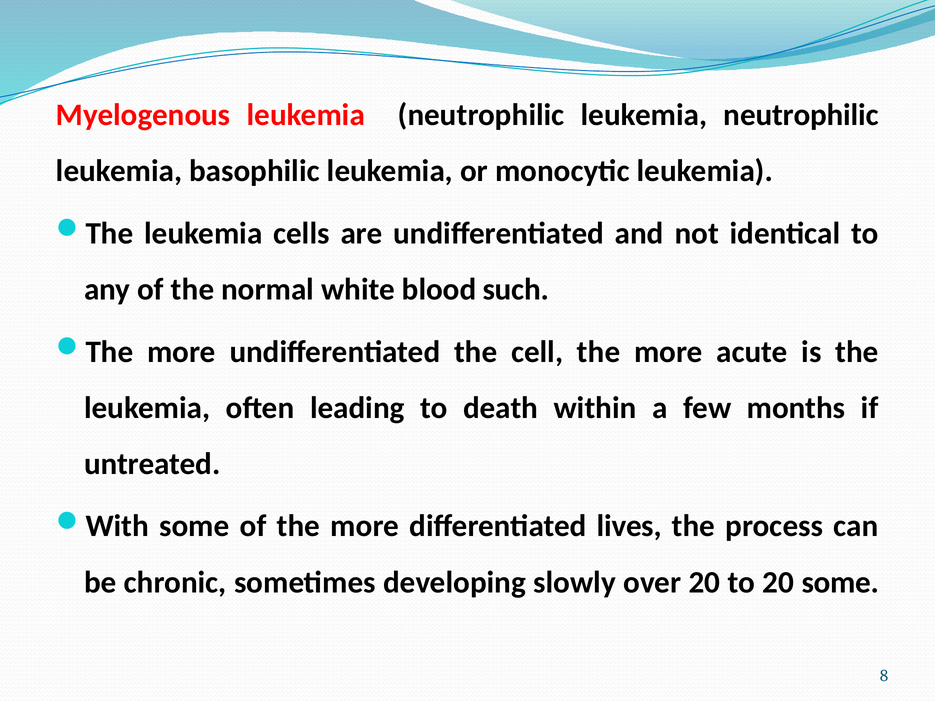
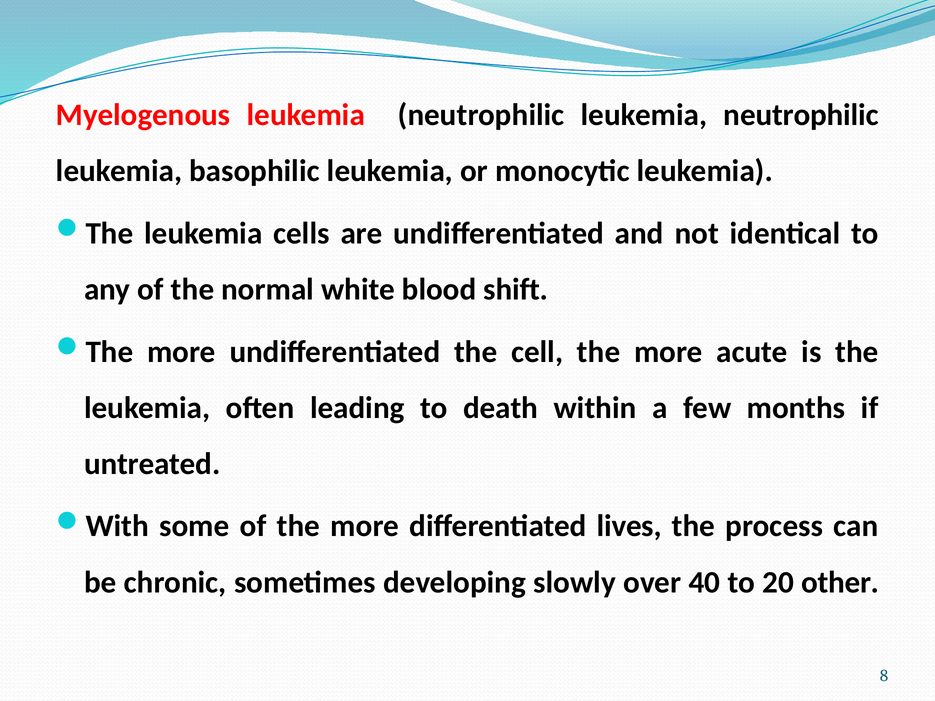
such: such -> shift (516, 290)
over 20: 20 -> 40 (704, 582)
20 some: some -> other (840, 582)
